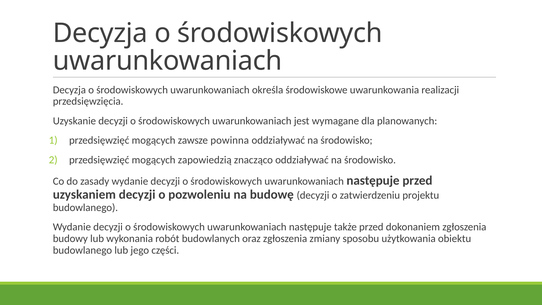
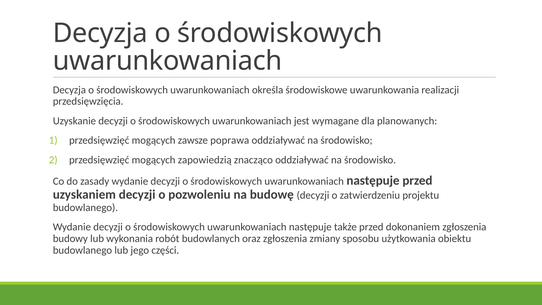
powinna: powinna -> poprawa (230, 140)
